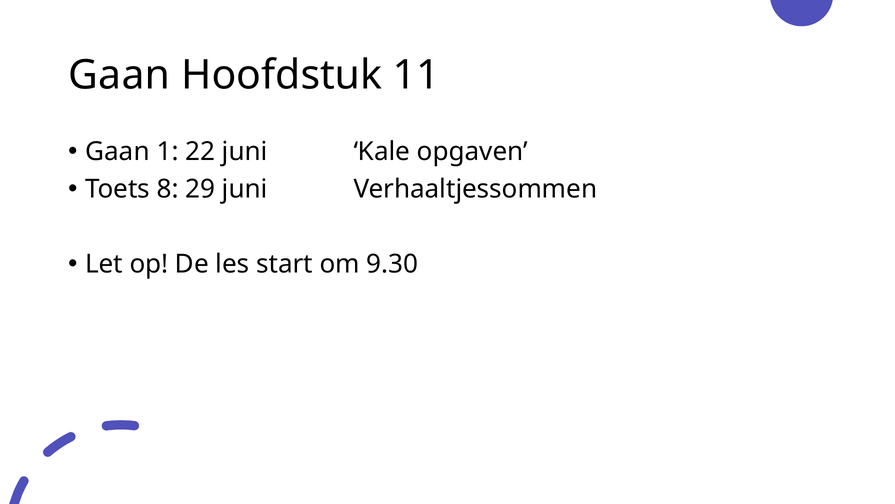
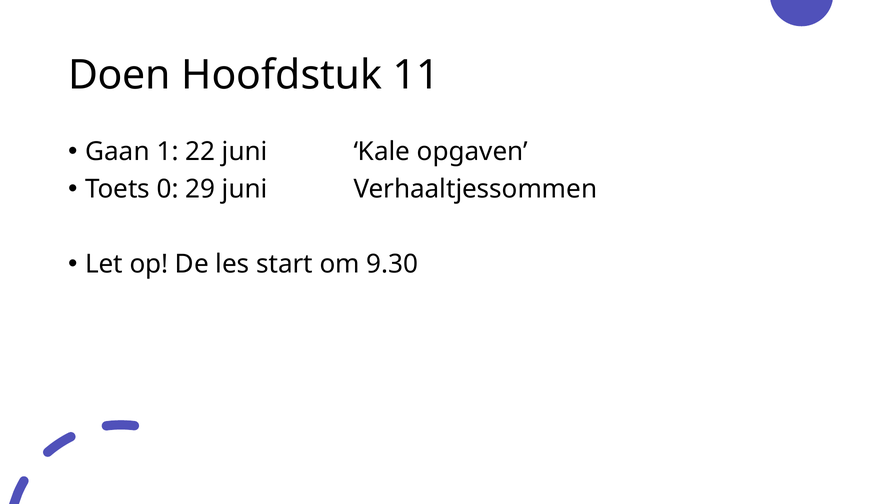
Gaan: Gaan -> Doen (119, 75)
8: 8 -> 0 (168, 189)
